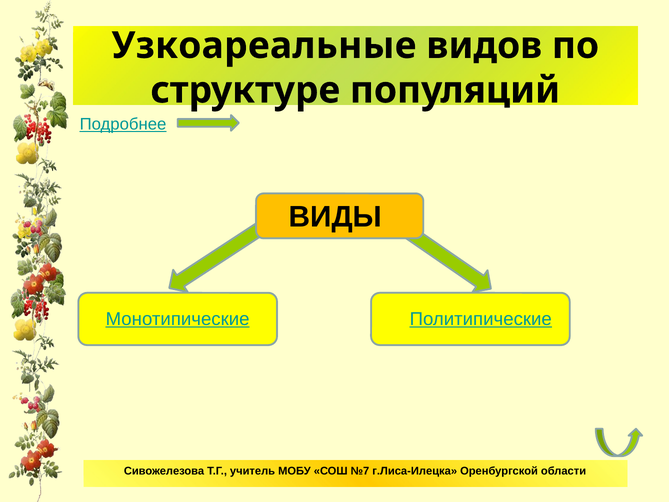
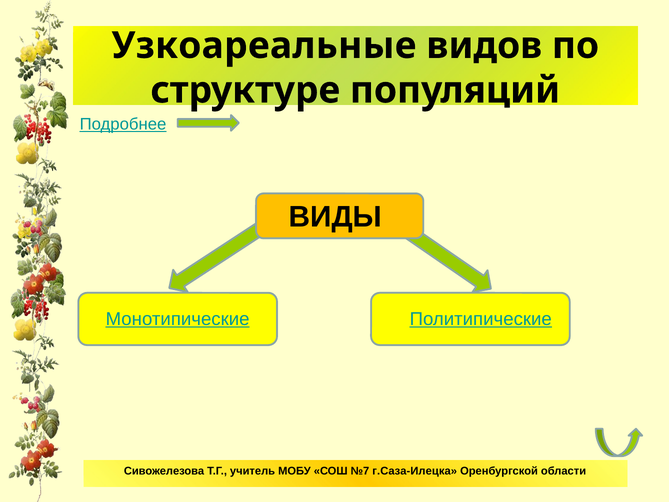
г.Лиса-Илецка: г.Лиса-Илецка -> г.Саза-Илецка (415, 471)
